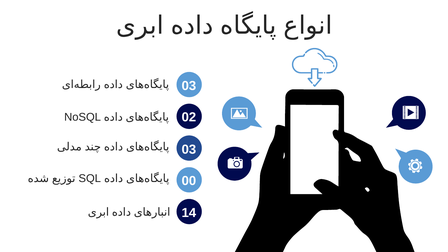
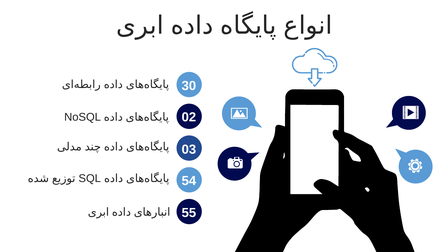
03: 03 -> 30 (189, 86)
00: 00 -> 54 (189, 181)
14: 14 -> 55 (189, 213)
